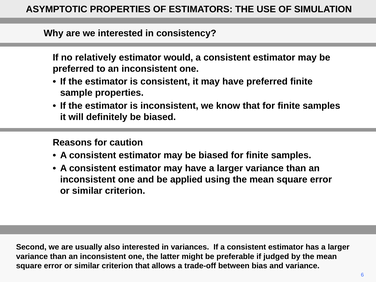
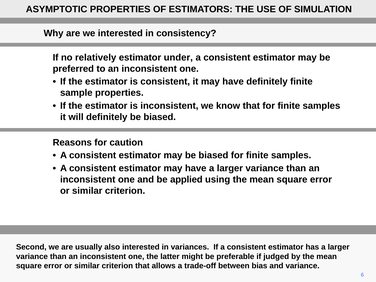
would: would -> under (178, 57)
have preferred: preferred -> definitely (267, 82)
